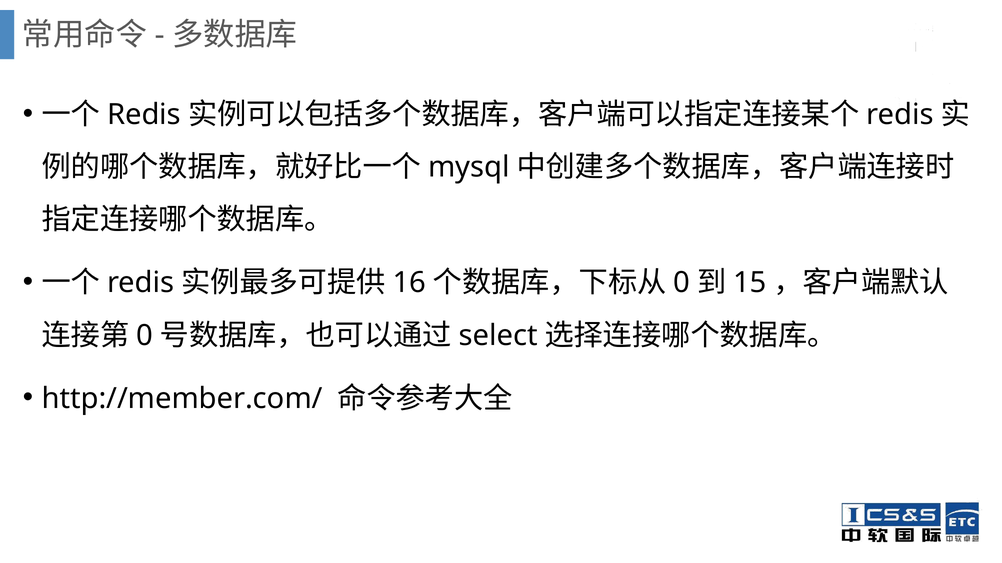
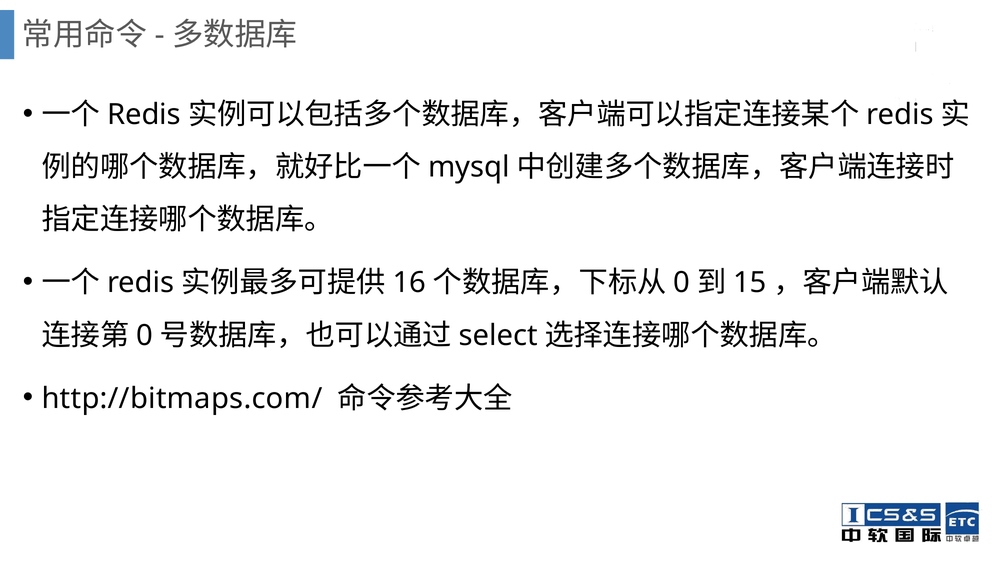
http://member.com/: http://member.com/ -> http://bitmaps.com/ (182, 399)
